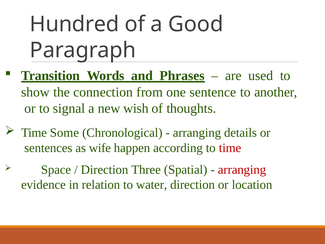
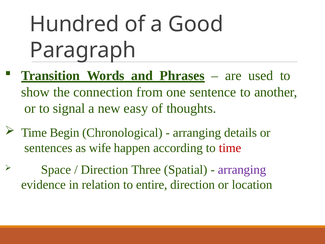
wish: wish -> easy (136, 108)
Some: Some -> Begin (65, 133)
arranging colour: red -> purple (242, 169)
water: water -> entire (152, 185)
